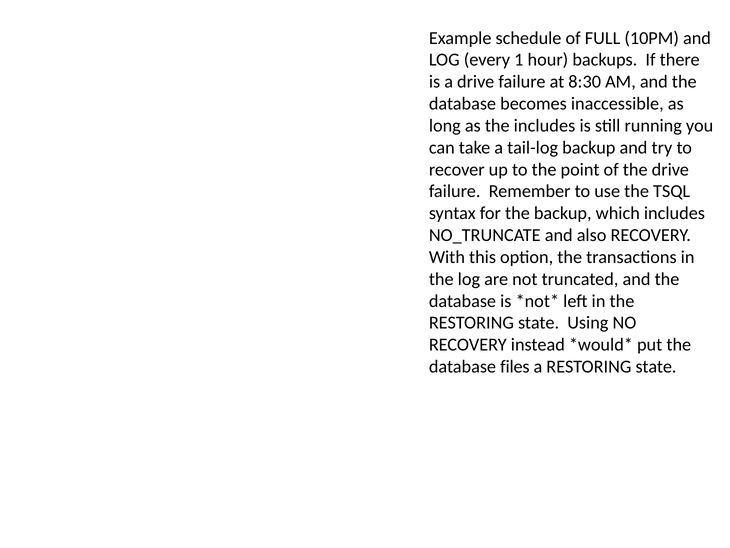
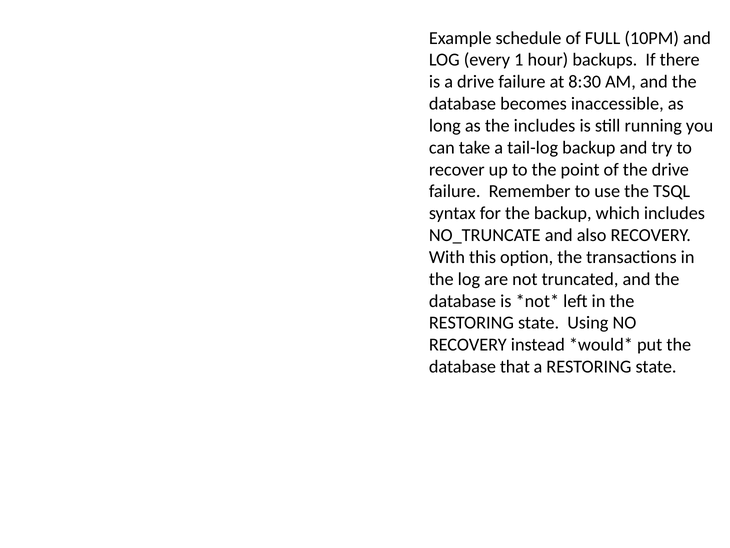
files: files -> that (515, 366)
